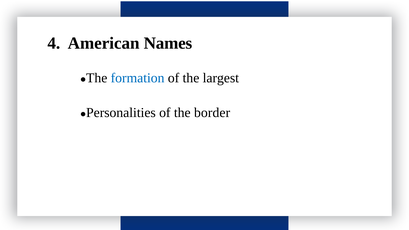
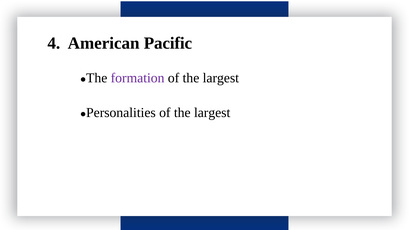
Names: Names -> Pacific (168, 43)
formation colour: blue -> purple (138, 78)
border: border -> largest (212, 113)
